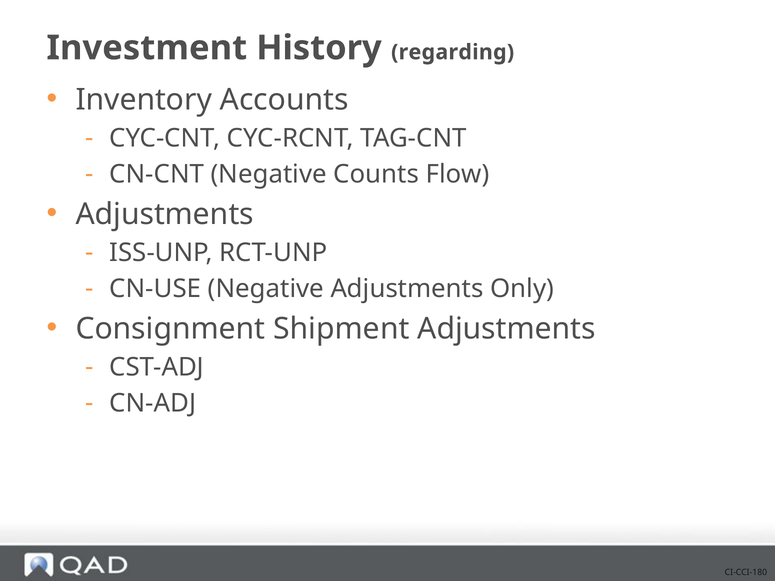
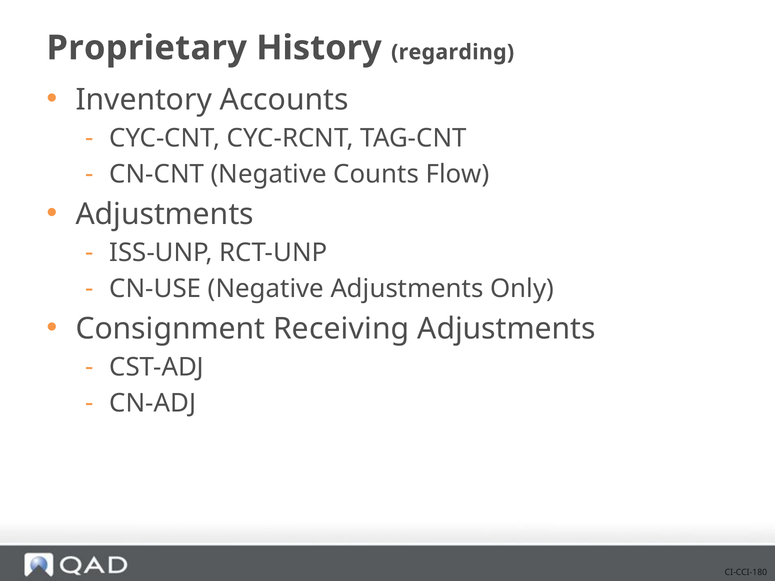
Investment: Investment -> Proprietary (147, 48)
Shipment: Shipment -> Receiving (341, 329)
